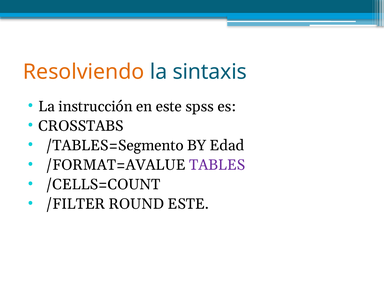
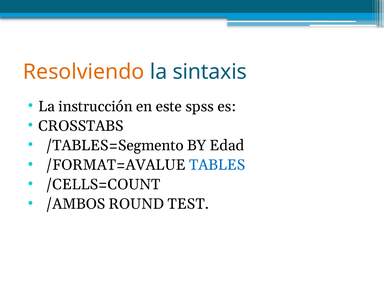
TABLES colour: purple -> blue (217, 165)
/FILTER: /FILTER -> /AMBOS (75, 204)
ROUND ESTE: ESTE -> TEST (188, 204)
